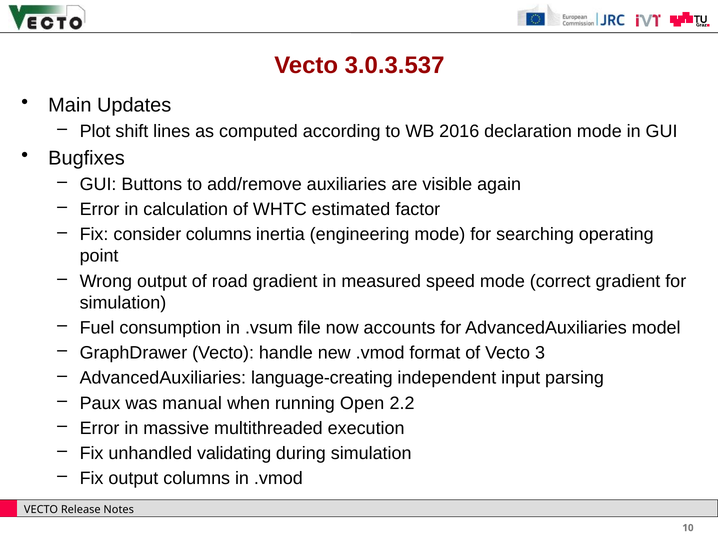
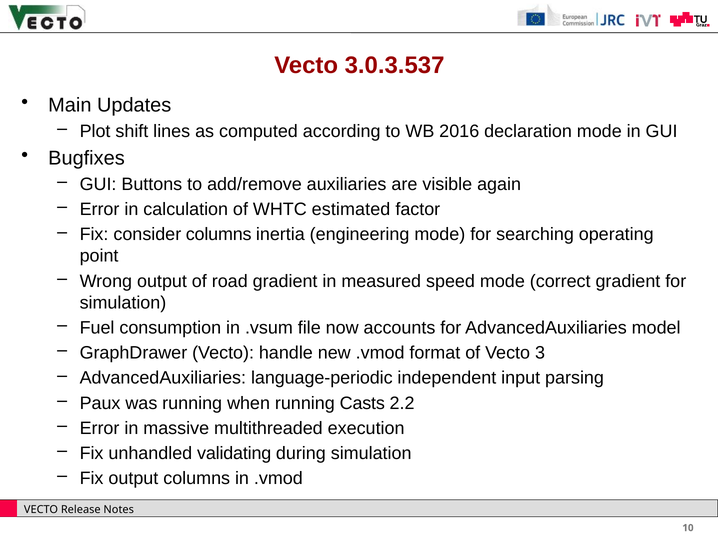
language-creating: language-creating -> language-periodic (322, 378)
was manual: manual -> running (192, 404)
Open: Open -> Casts (362, 404)
